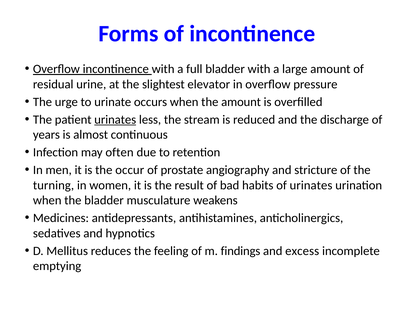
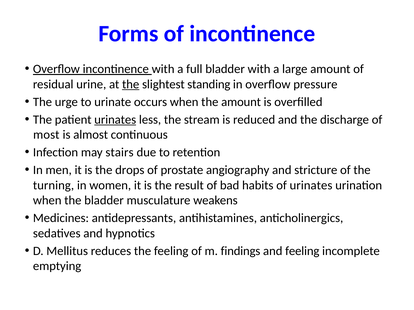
the underline: none -> present (131, 84)
elevator: elevator -> standing (209, 84)
years: years -> most (46, 135)
often: often -> stairs (120, 153)
occur: occur -> drops (130, 170)
and excess: excess -> feeling (302, 251)
